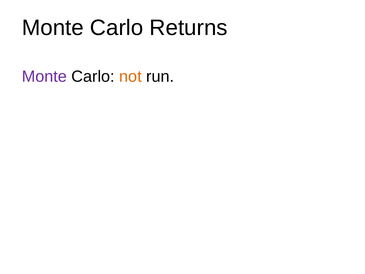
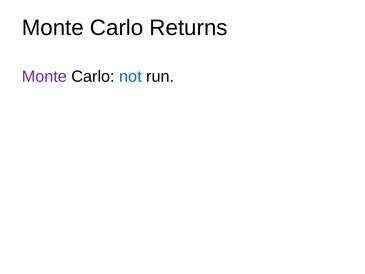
not colour: orange -> blue (130, 77)
